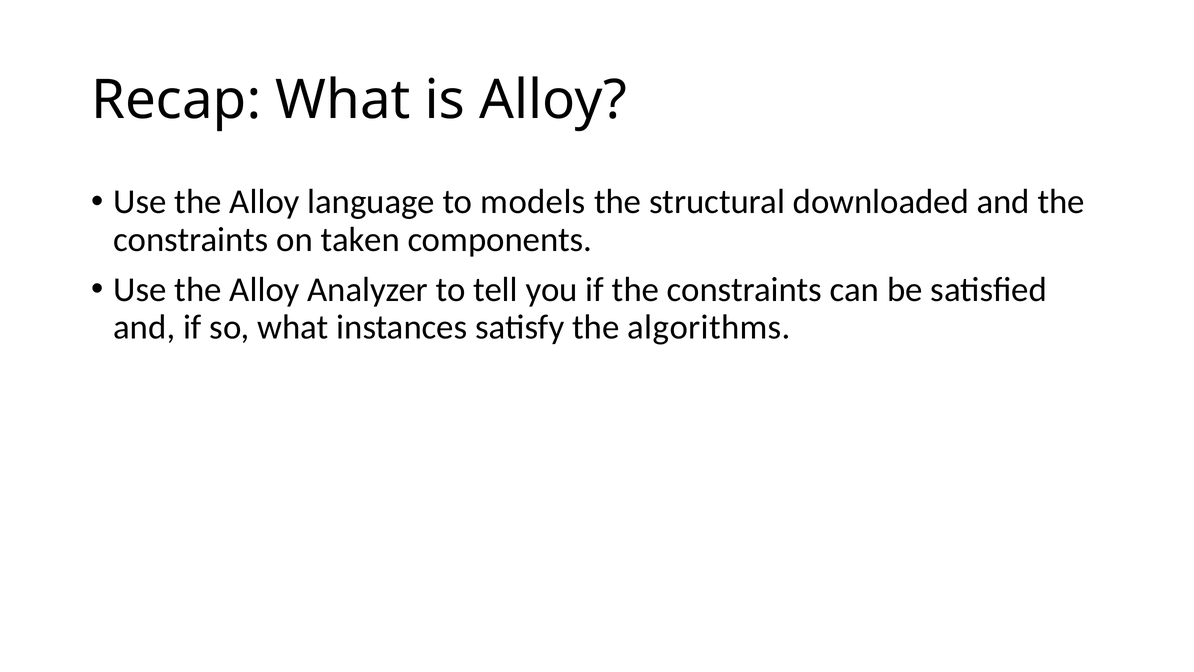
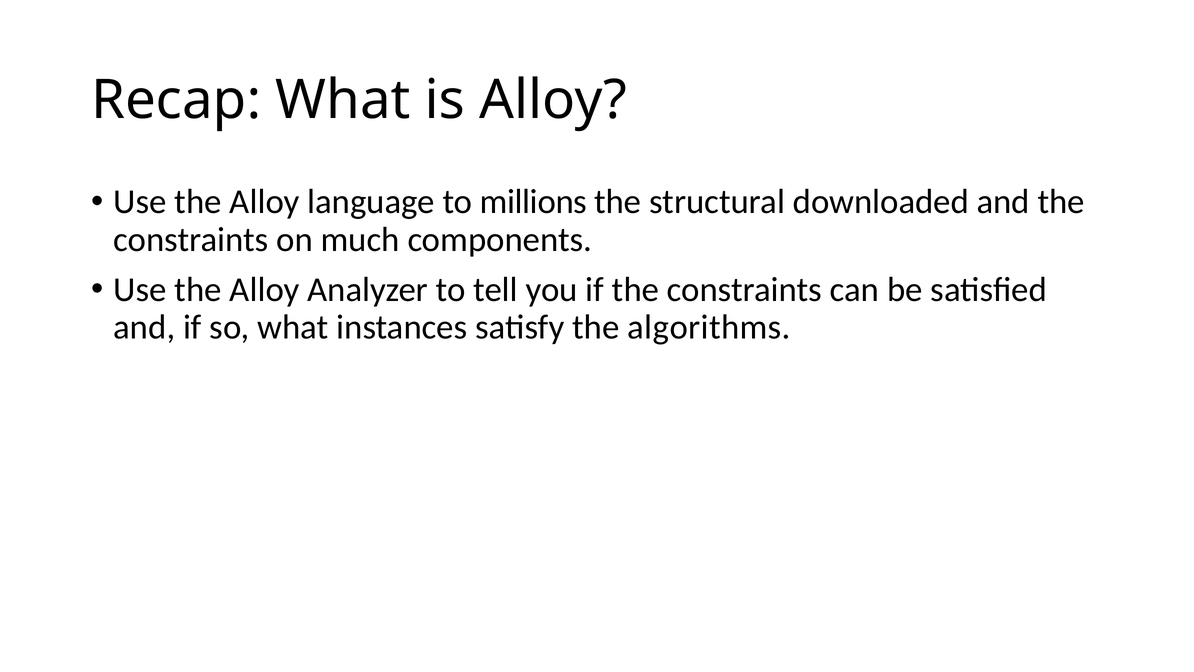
models: models -> millions (533, 202)
taken: taken -> much (360, 239)
